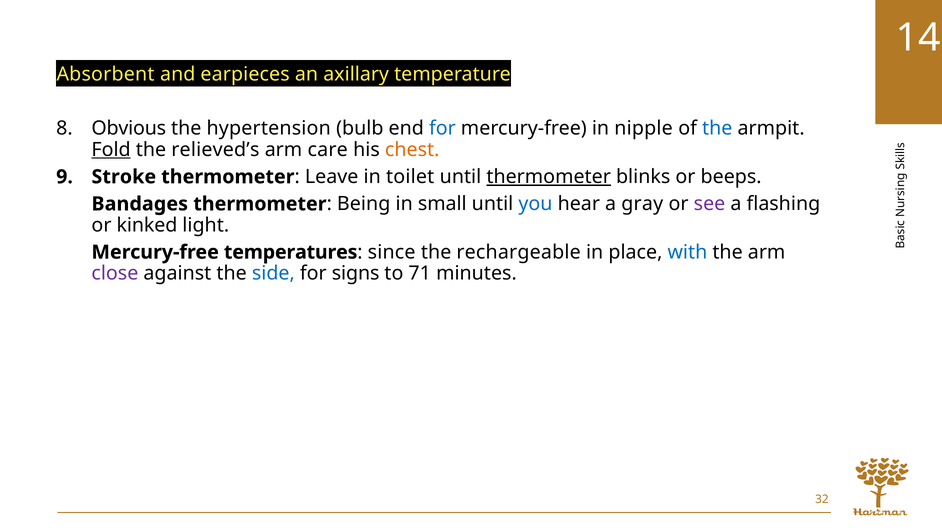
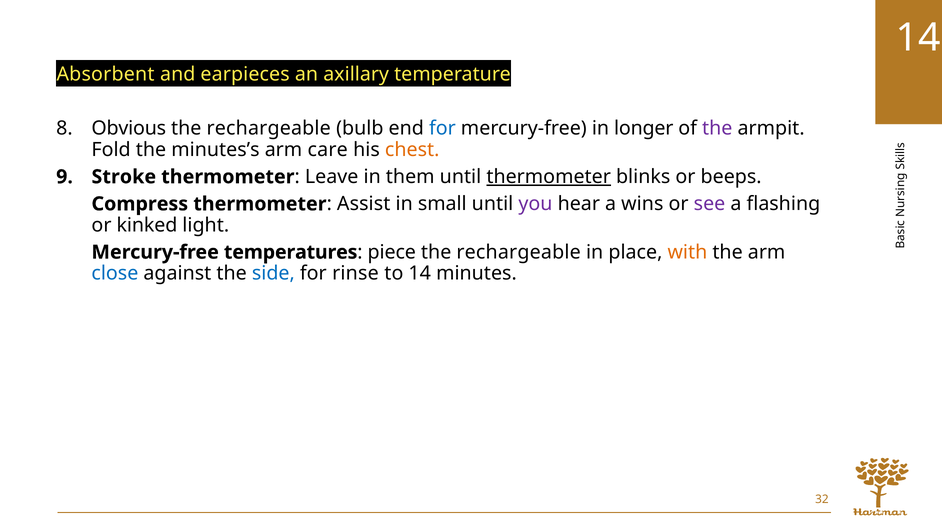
hypertension: hypertension -> rechargeable (269, 128)
nipple: nipple -> longer (644, 128)
the colour: blue -> purple (717, 128)
Fold underline: present -> none (111, 150)
relieved’s: relieved’s -> minutes’s (215, 150)
toilet: toilet -> them (410, 177)
Bandages: Bandages -> Compress (140, 204)
Being: Being -> Assist (364, 204)
you colour: blue -> purple (535, 204)
gray: gray -> wins (642, 204)
since: since -> piece (392, 252)
with colour: blue -> orange (687, 252)
close colour: purple -> blue (115, 273)
signs: signs -> rinse (355, 273)
to 71: 71 -> 14 (420, 273)
